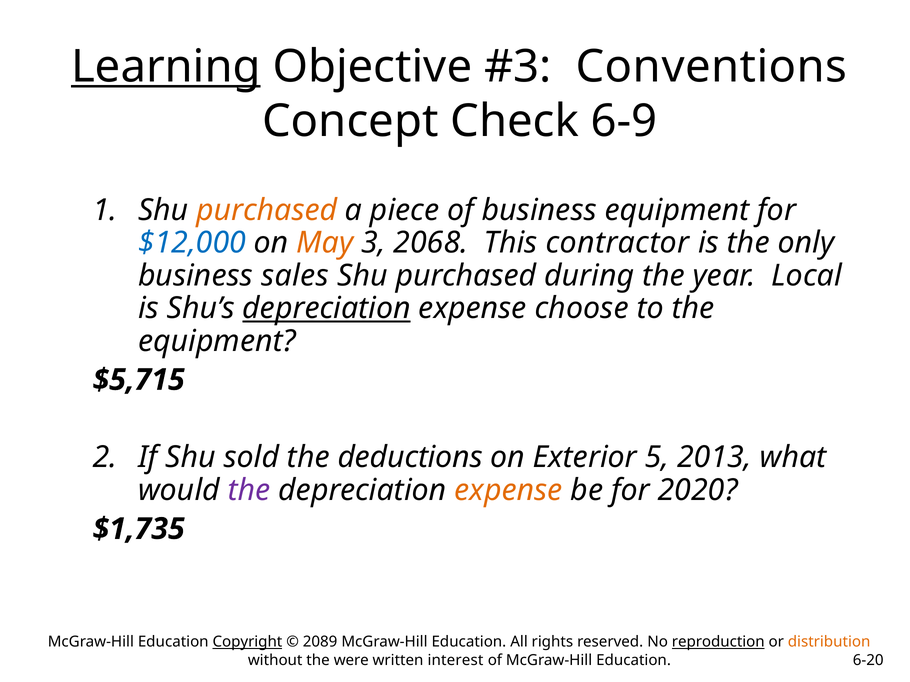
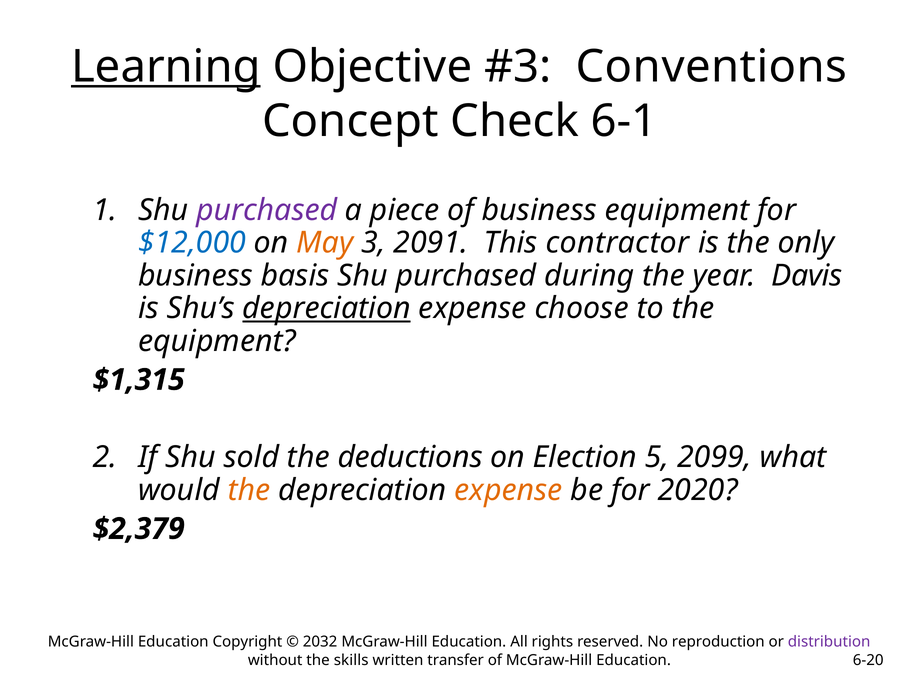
6-9: 6-9 -> 6-1 (624, 121)
purchased colour: orange -> purple (267, 210)
2068: 2068 -> 2091 (431, 243)
sales: sales -> basis (295, 276)
Local: Local -> Davis (807, 276)
$5,715: $5,715 -> $1,315 (139, 380)
Exterior: Exterior -> Election (585, 458)
2013: 2013 -> 2099 (714, 458)
the colour: purple -> orange (249, 490)
$1,735: $1,735 -> $2,379 (139, 529)
Copyright underline: present -> none (247, 642)
2089: 2089 -> 2032 (320, 642)
reproduction underline: present -> none (718, 642)
distribution colour: orange -> purple (829, 642)
were: were -> skills (351, 661)
interest: interest -> transfer (456, 661)
